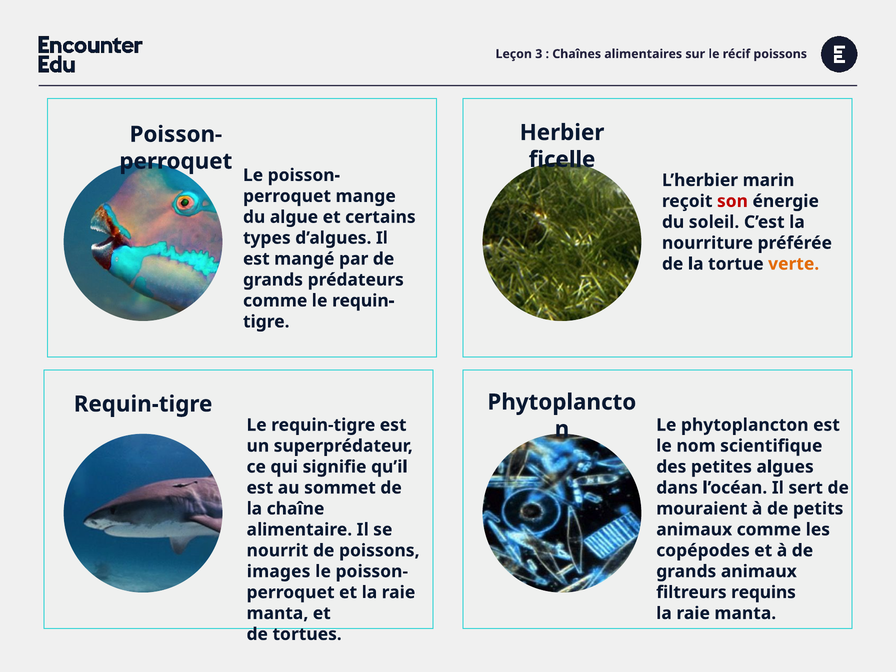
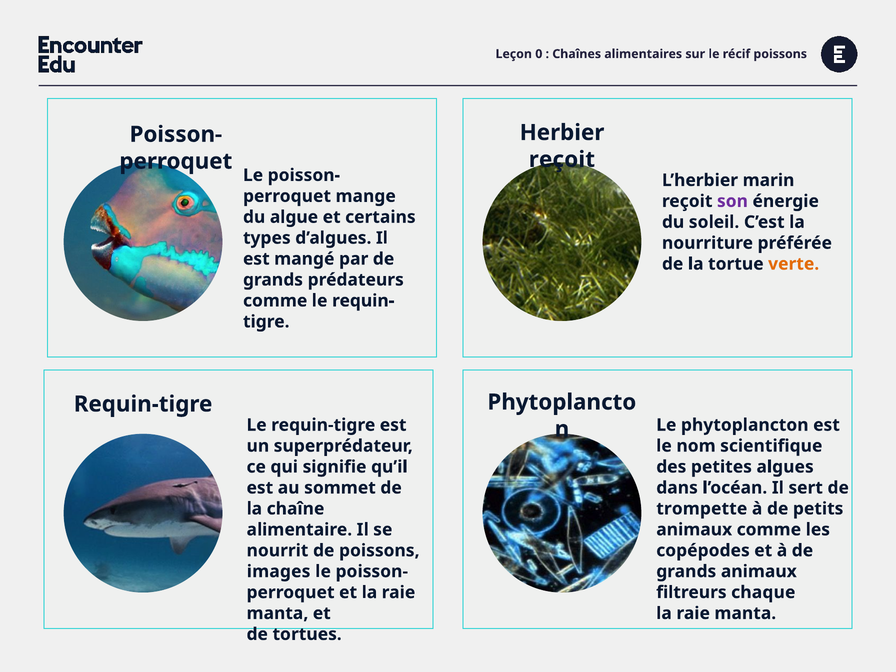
3: 3 -> 0 (539, 54)
ficelle: ficelle -> reçoit (562, 159)
son colour: red -> purple (732, 201)
mouraient: mouraient -> trompette (702, 509)
requins: requins -> chaque (763, 592)
